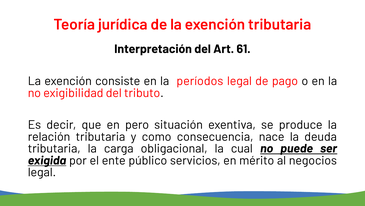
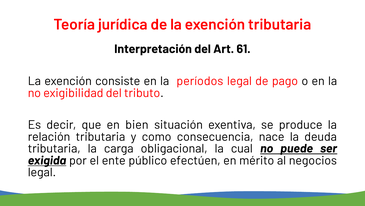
pero: pero -> bien (137, 124)
servicios: servicios -> efectúen (195, 160)
